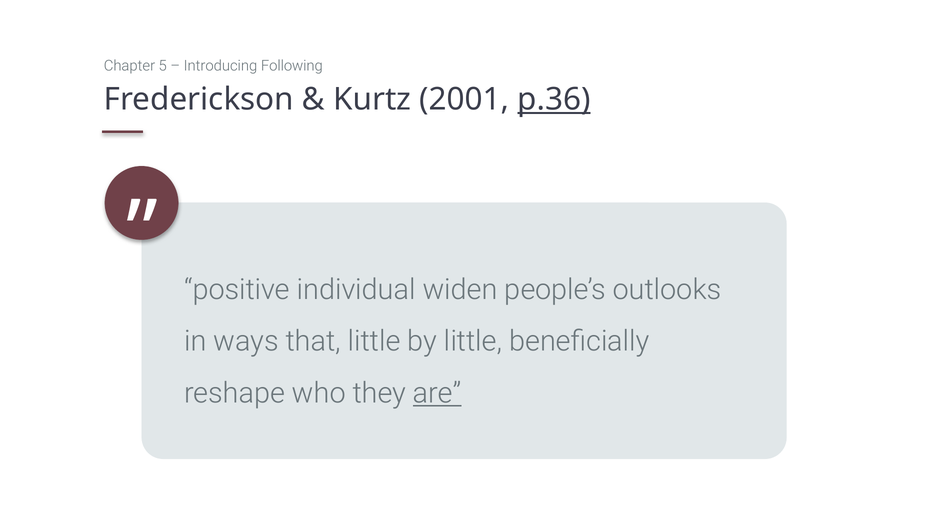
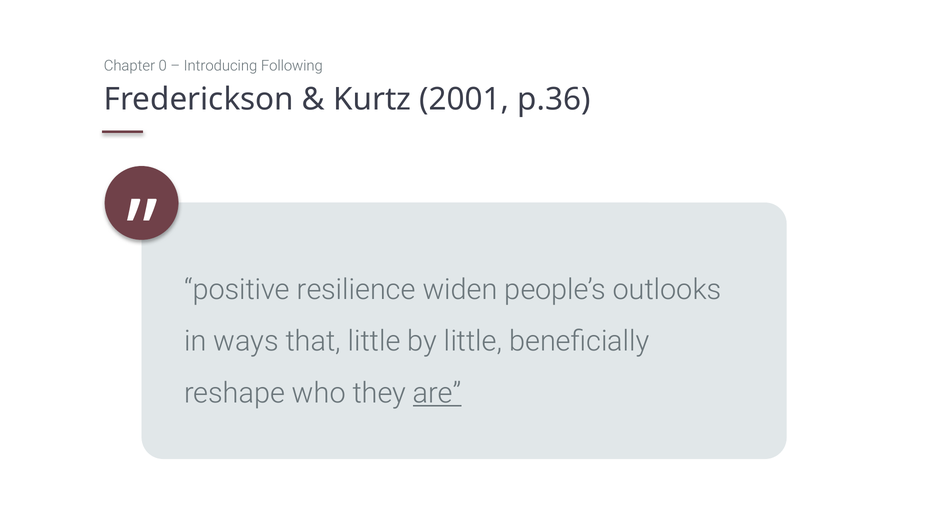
5: 5 -> 0 (163, 66)
p.36 underline: present -> none (554, 100)
individual: individual -> resilience (356, 290)
